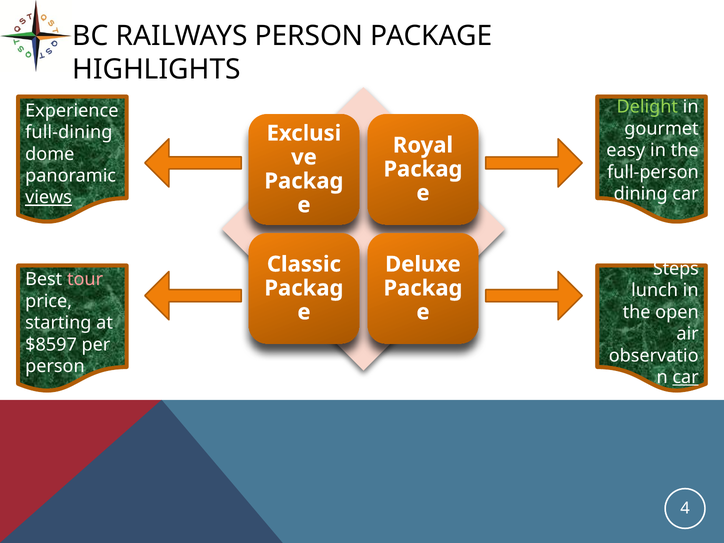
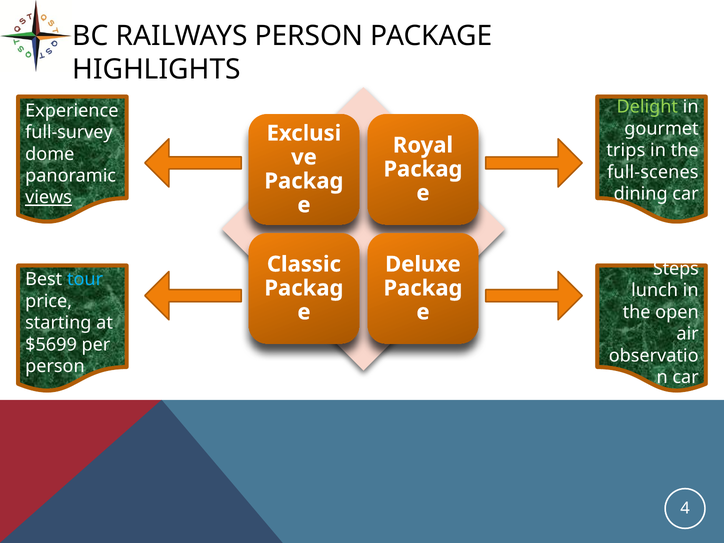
full-dining: full-dining -> full-survey (69, 132)
easy: easy -> trips (626, 150)
full-person: full-person -> full-scenes (653, 172)
tour colour: pink -> light blue (85, 280)
$8597: $8597 -> $5699 (51, 345)
car underline: present -> none (686, 377)
